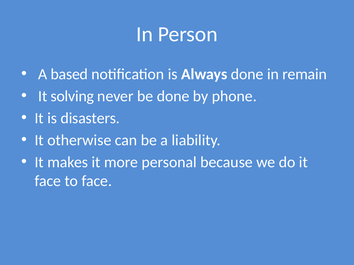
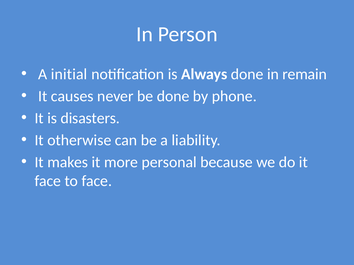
based: based -> initial (69, 74)
solving: solving -> causes (72, 96)
